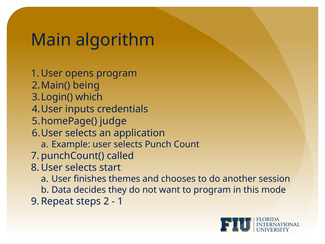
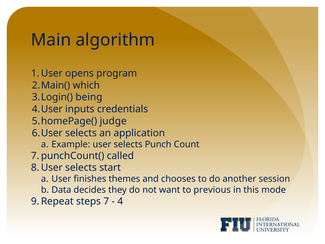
being: being -> which (86, 85)
which: which -> being (89, 97)
to program: program -> previous (212, 190)
2: 2 -> 7 (106, 201)
1: 1 -> 4 (120, 201)
